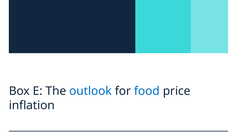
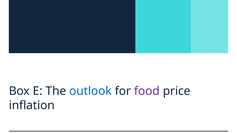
food colour: blue -> purple (147, 91)
